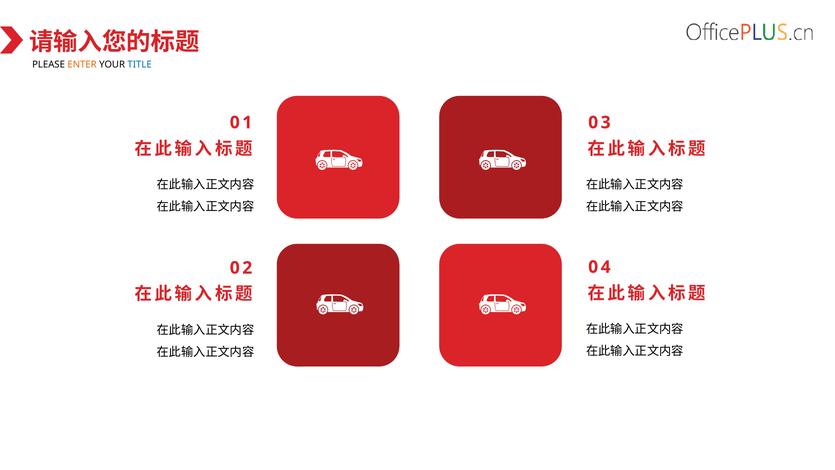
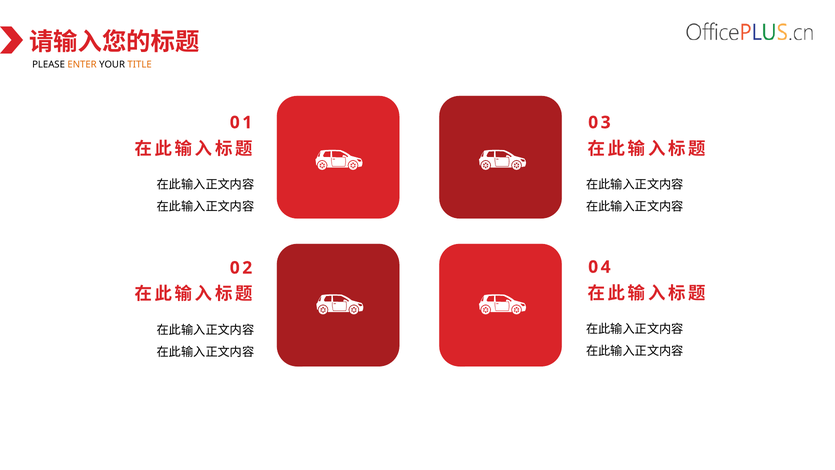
TITLE colour: blue -> orange (140, 65)
